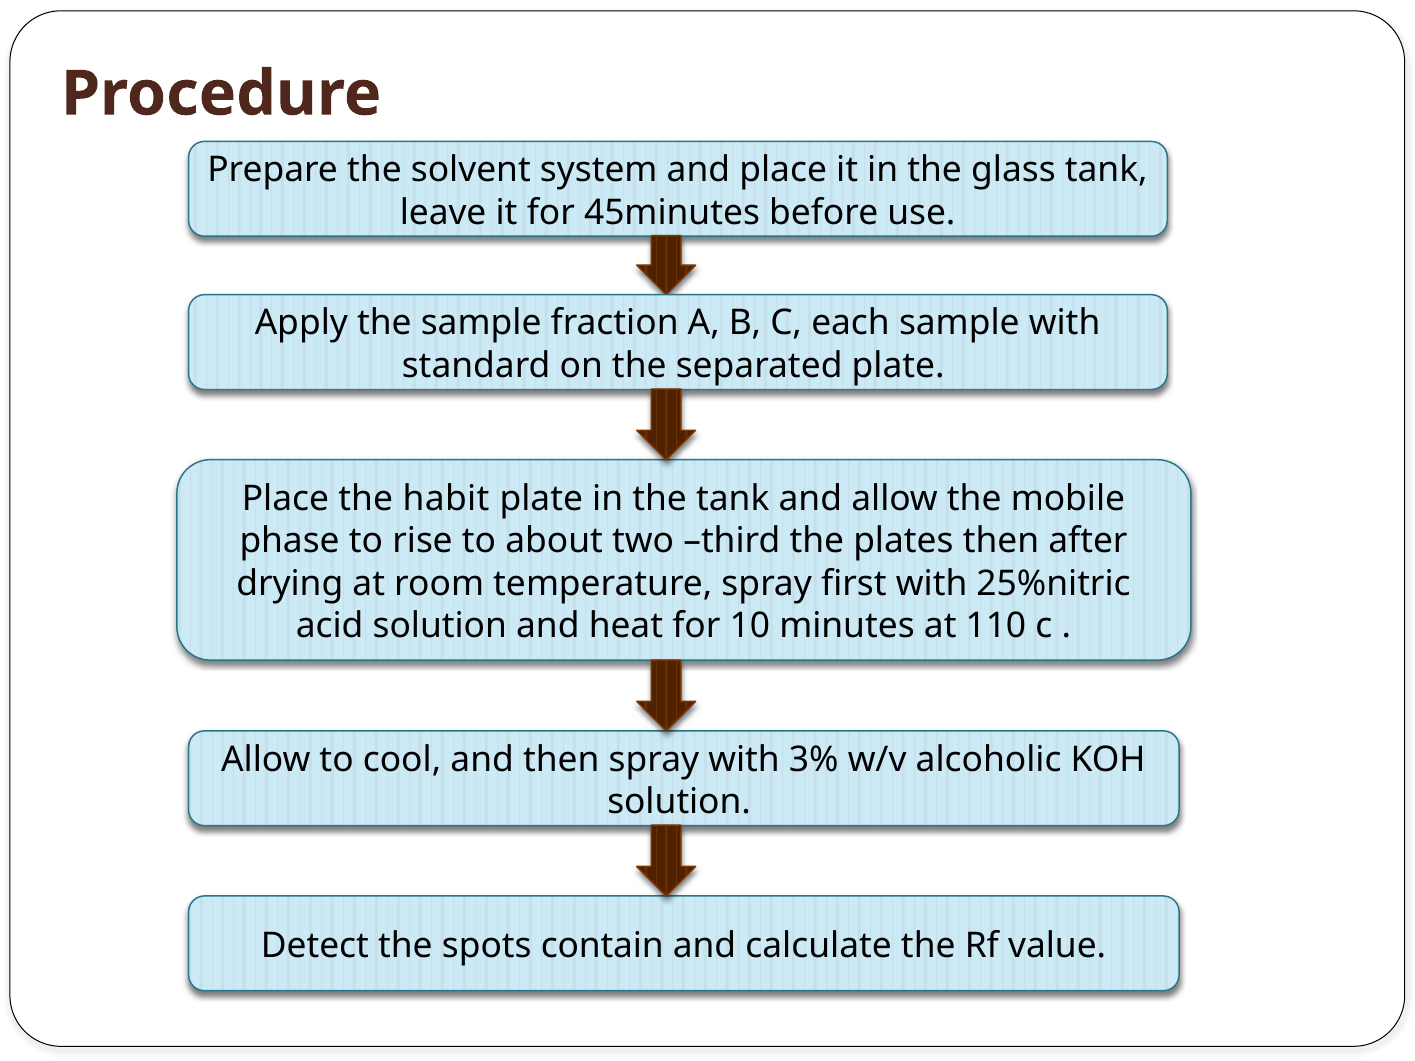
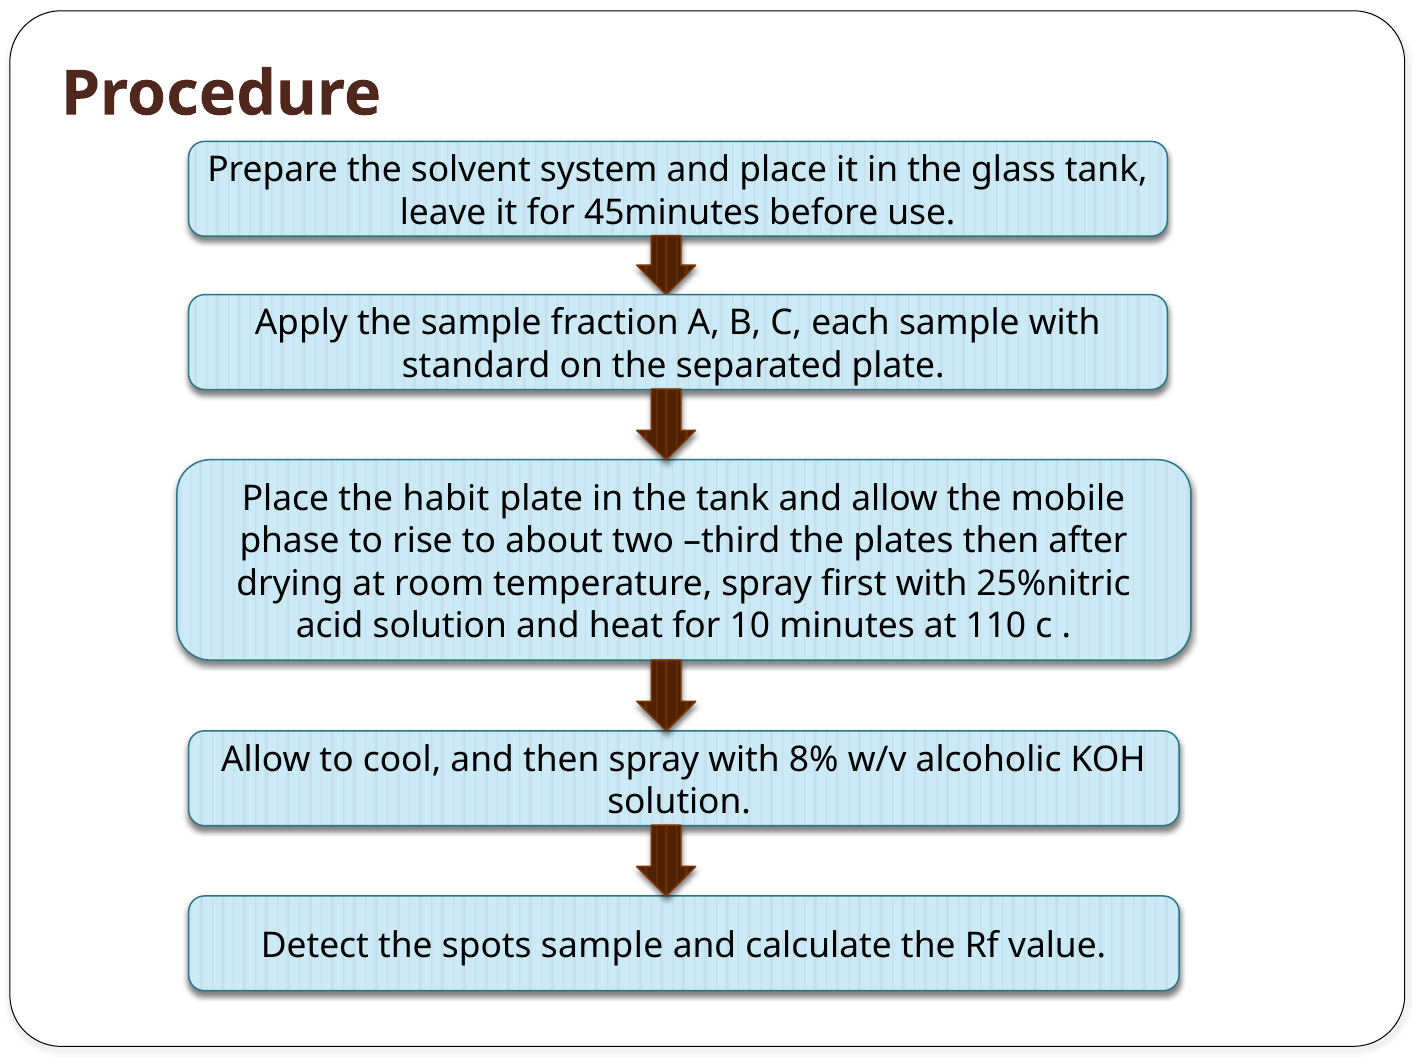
3%: 3% -> 8% (814, 760)
spots contain: contain -> sample (602, 946)
